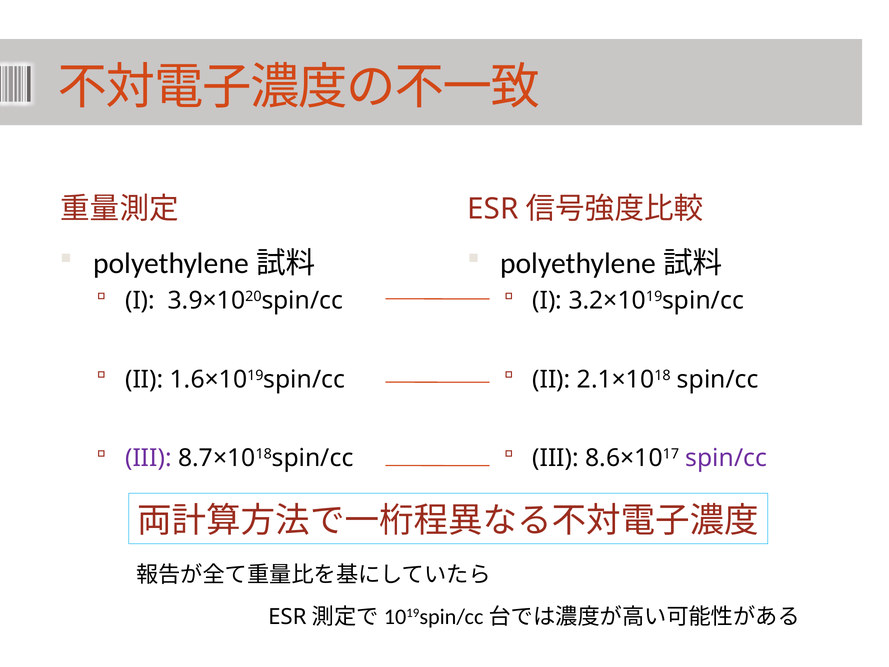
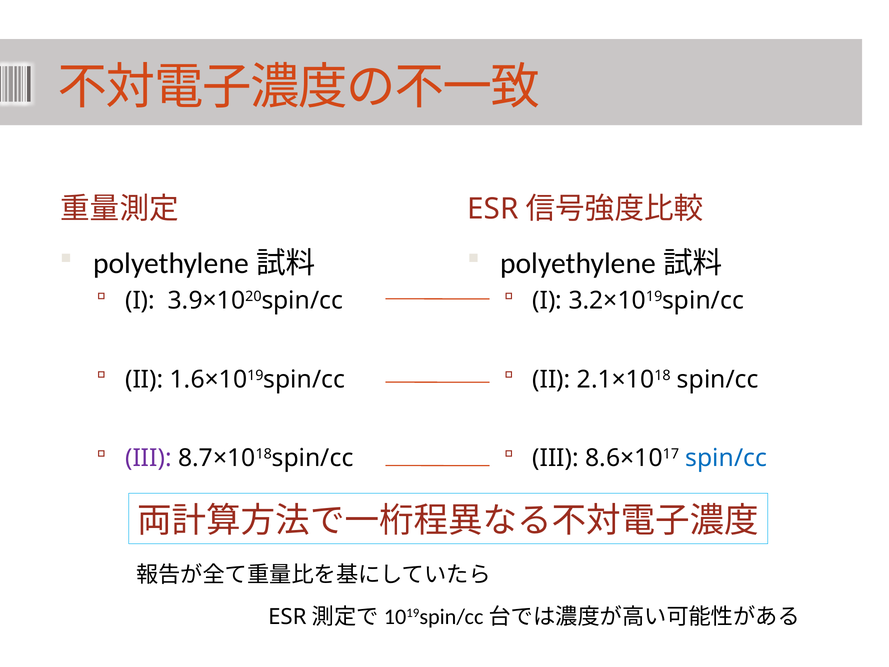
spin/cc colour: purple -> blue (726, 458)
